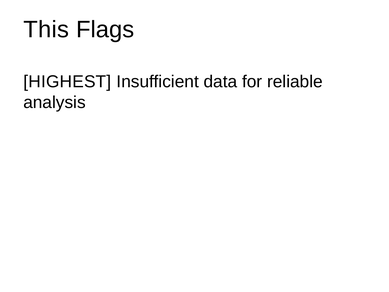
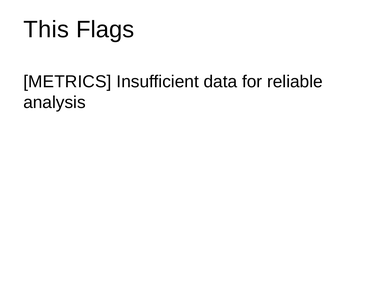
HIGHEST: HIGHEST -> METRICS (67, 82)
